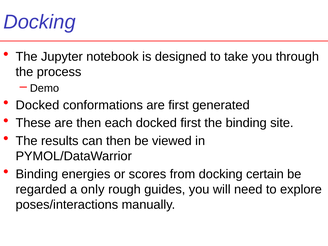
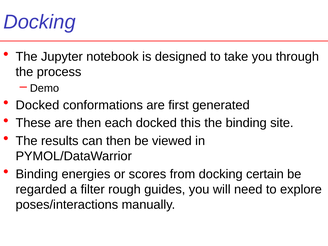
docked first: first -> this (191, 123)
only: only -> filter (93, 189)
